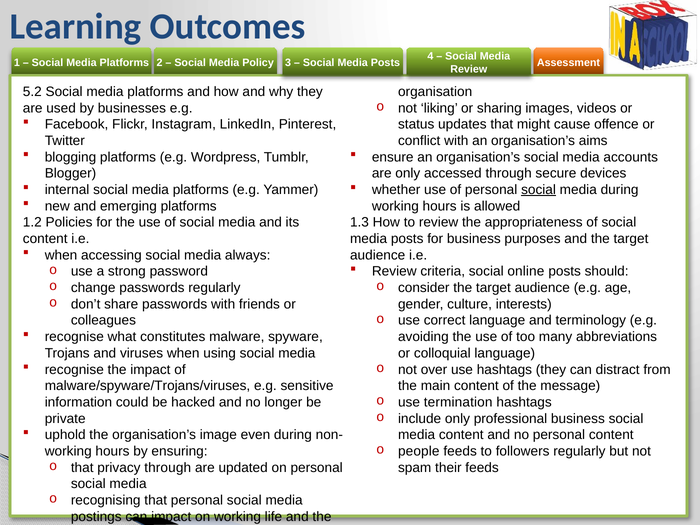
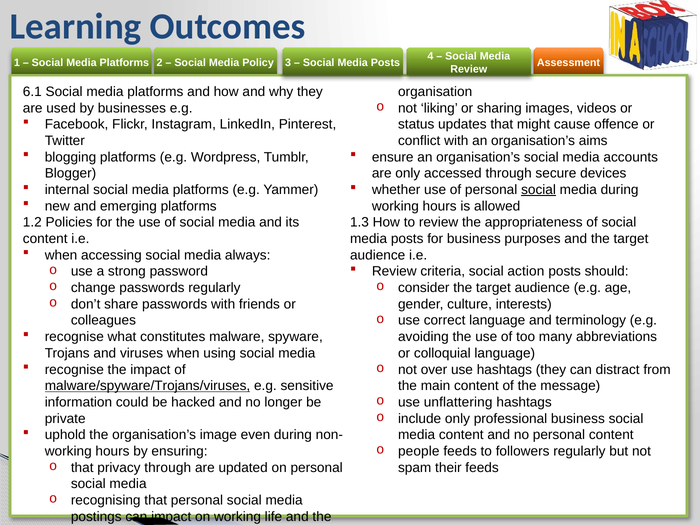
5.2: 5.2 -> 6.1 (32, 92)
online: online -> action (526, 271)
malware/spyware/Trojans/viruses underline: none -> present (147, 386)
termination: termination -> unflattering (458, 402)
